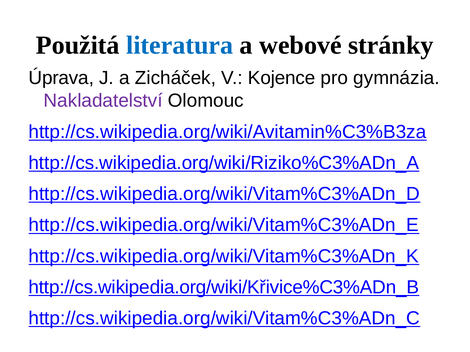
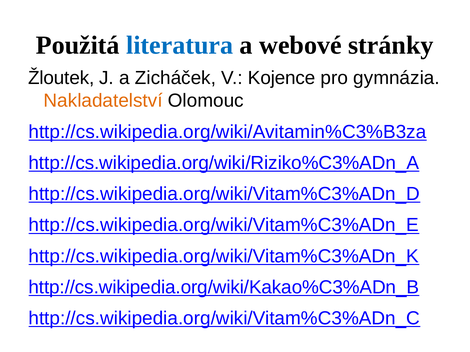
Úprava: Úprava -> Žloutek (61, 78)
Nakladatelství colour: purple -> orange (103, 101)
http://cs.wikipedia.org/wiki/Křivice%C3%ADn_B: http://cs.wikipedia.org/wiki/Křivice%C3%ADn_B -> http://cs.wikipedia.org/wiki/Kakao%C3%ADn_B (224, 288)
